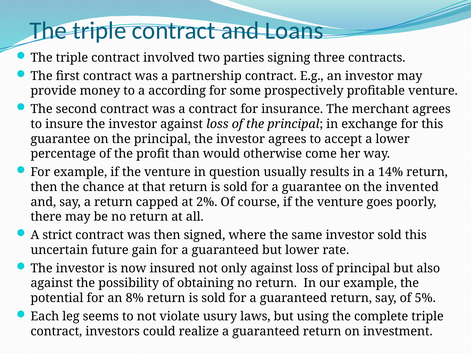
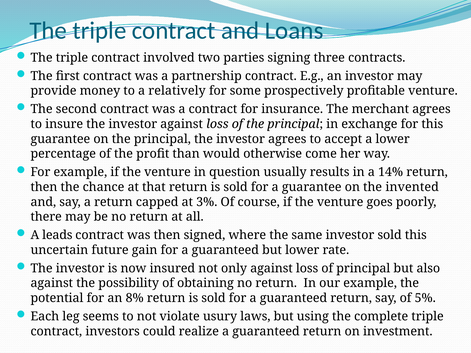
according: according -> relatively (177, 91)
2%: 2% -> 3% (207, 202)
strict: strict -> leads (57, 235)
